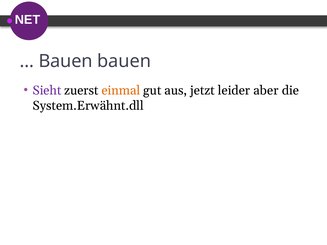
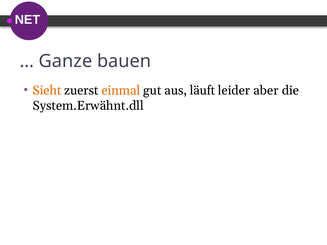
Bauen: Bauen -> Ganze (65, 61)
Sieht colour: purple -> orange (47, 91)
jetzt: jetzt -> läuft (203, 91)
